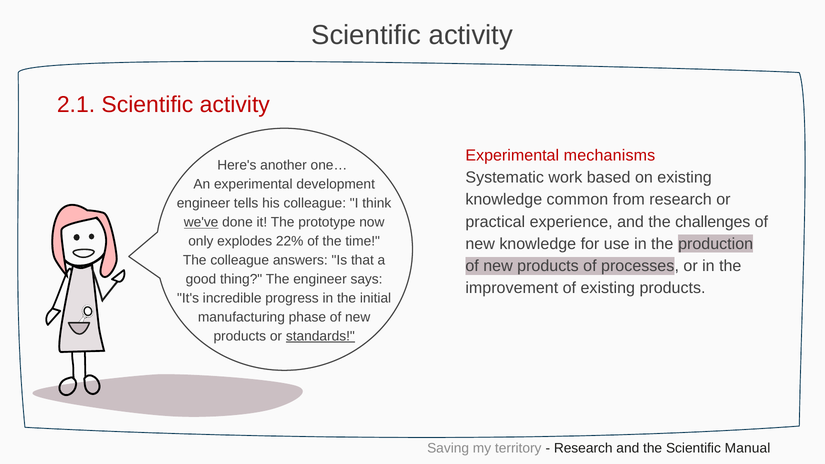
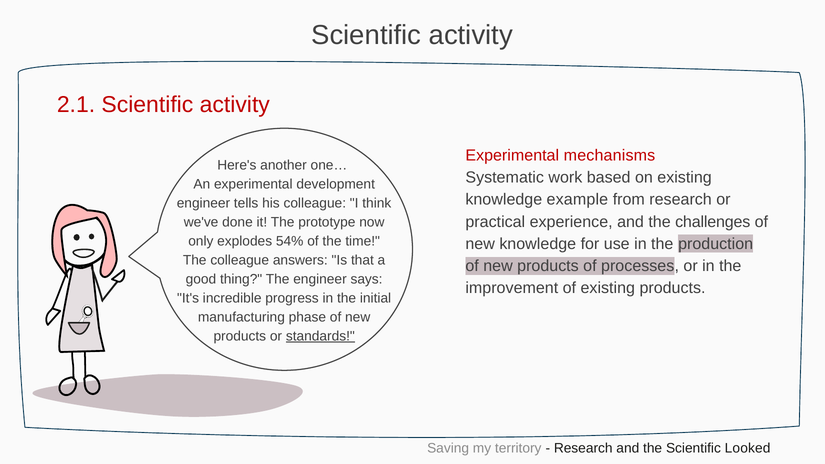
common: common -> example (577, 200)
we've underline: present -> none (201, 222)
22%: 22% -> 54% (290, 241)
Manual: Manual -> Looked (748, 449)
